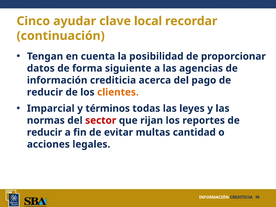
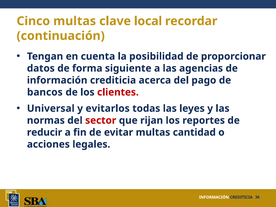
Cinco ayudar: ayudar -> multas (75, 21)
reducir: reducir -> bancos (45, 92)
clientes colour: orange -> red (118, 92)
Imparcial: Imparcial -> Universal (51, 108)
términos: términos -> evitarlos (108, 108)
